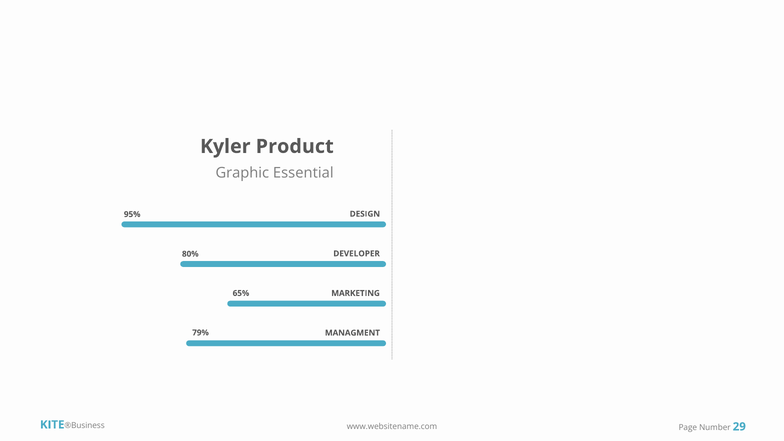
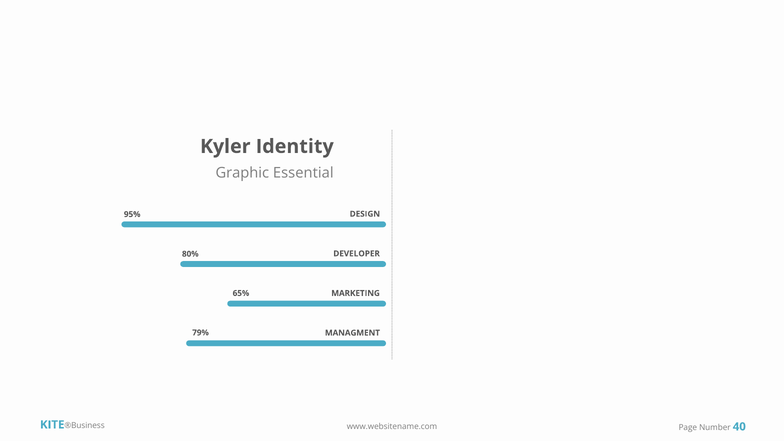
Product: Product -> Identity (295, 146)
29: 29 -> 40 (739, 427)
